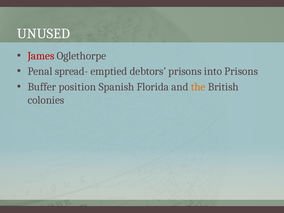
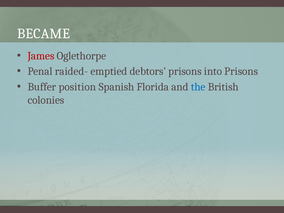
UNUSED: UNUSED -> BECAME (44, 34)
spread-: spread- -> raided- (71, 71)
the colour: orange -> blue (198, 87)
